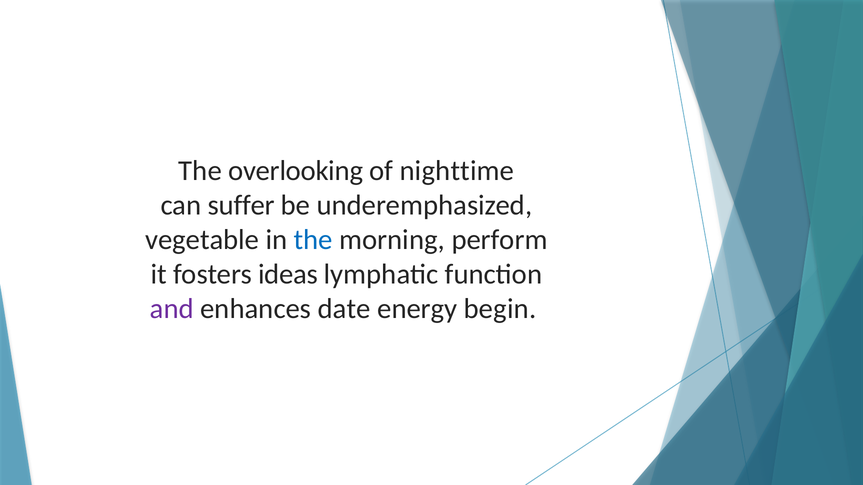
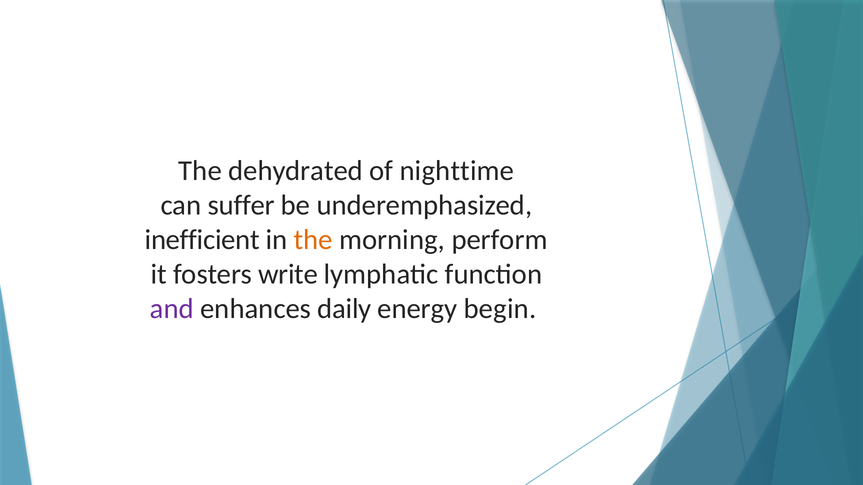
overlooking: overlooking -> dehydrated (296, 171)
vegetable: vegetable -> inefficient (202, 240)
the colour: blue -> orange (313, 240)
ideas: ideas -> write (288, 275)
date: date -> daily (344, 309)
